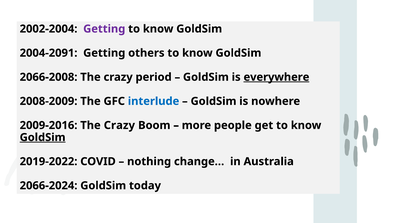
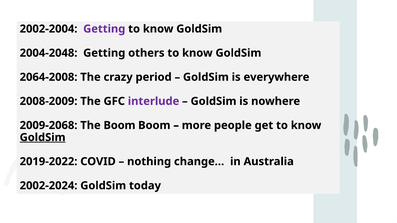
2004-2091: 2004-2091 -> 2004-2048 (49, 53)
2066-2008: 2066-2008 -> 2064-2008 (49, 77)
everywhere underline: present -> none (276, 77)
interlude colour: blue -> purple (154, 101)
2009-2016: 2009-2016 -> 2009-2068 (49, 125)
Crazy: Crazy -> Boom (119, 125)
2066-2024: 2066-2024 -> 2002-2024 (49, 186)
